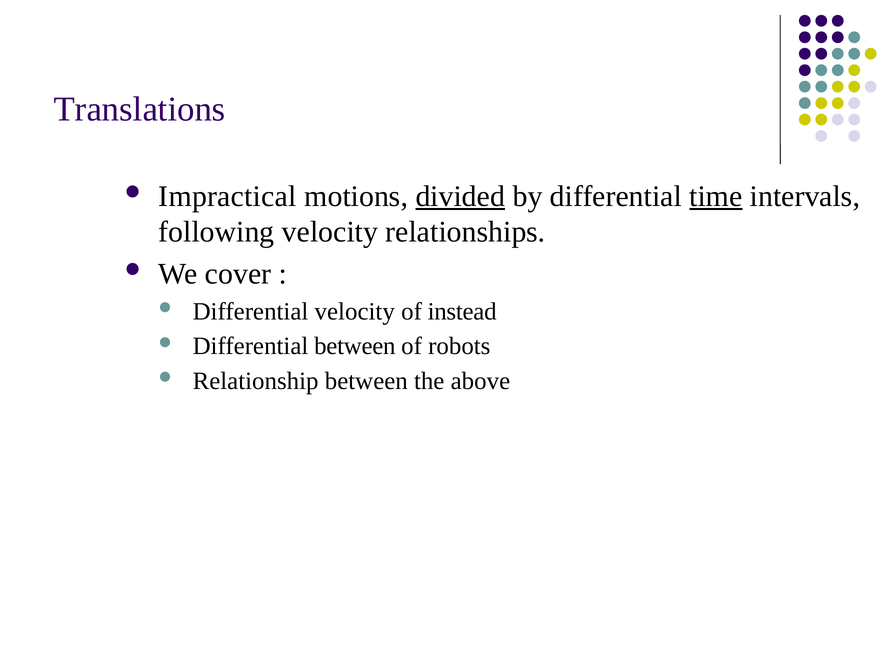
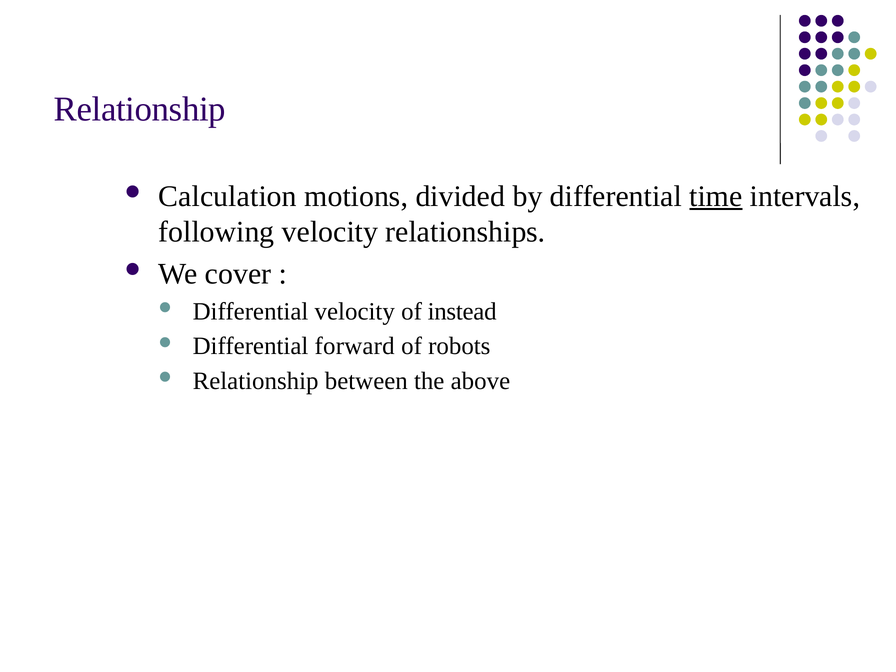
Translations: Translations -> Relationship (140, 109)
Impractical: Impractical -> Calculation (228, 196)
divided underline: present -> none (460, 196)
Differential between: between -> forward (355, 346)
